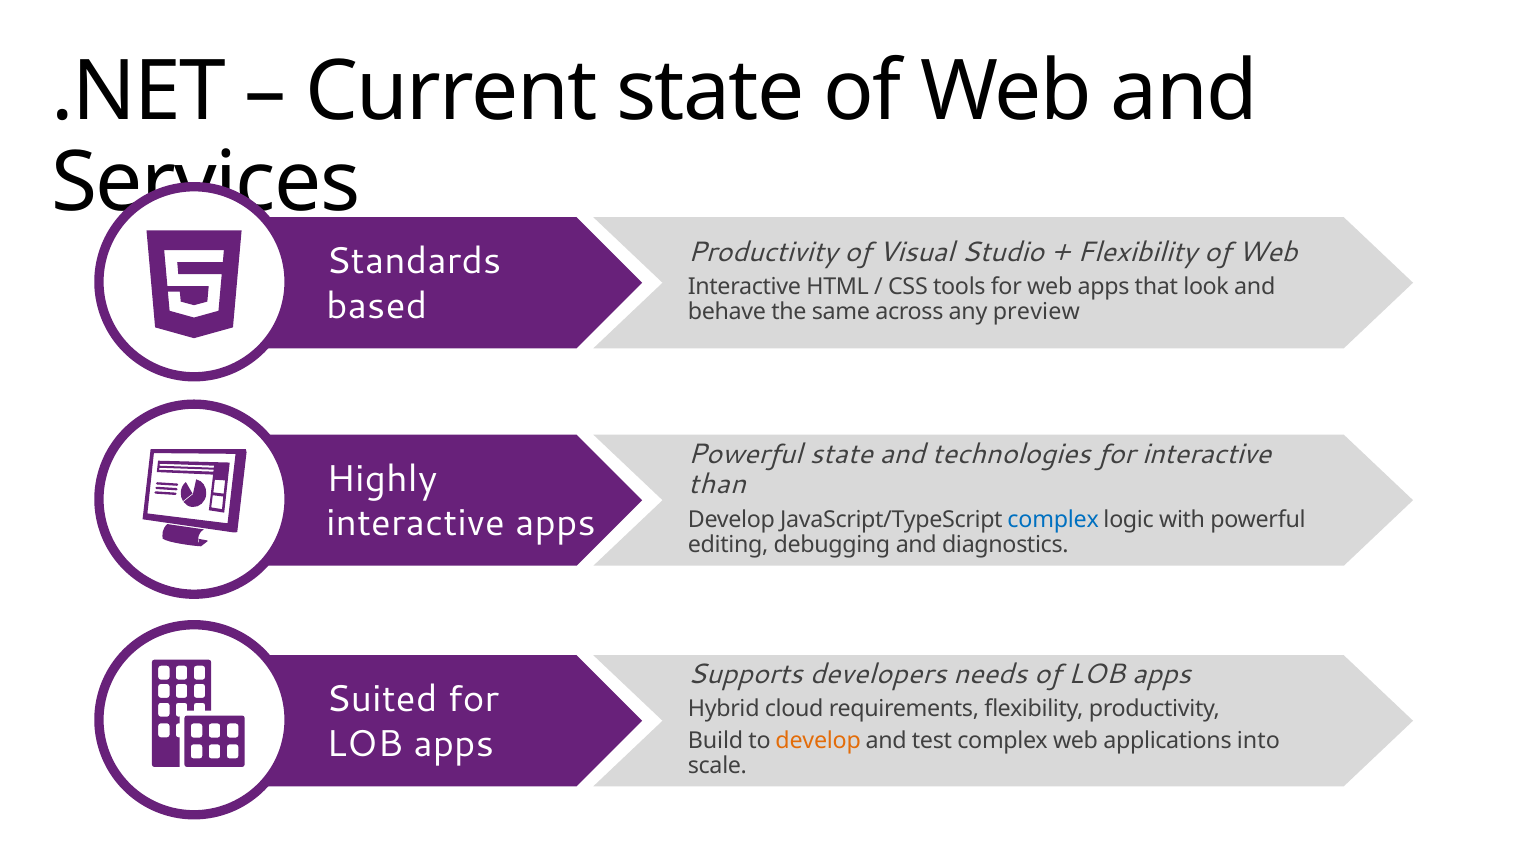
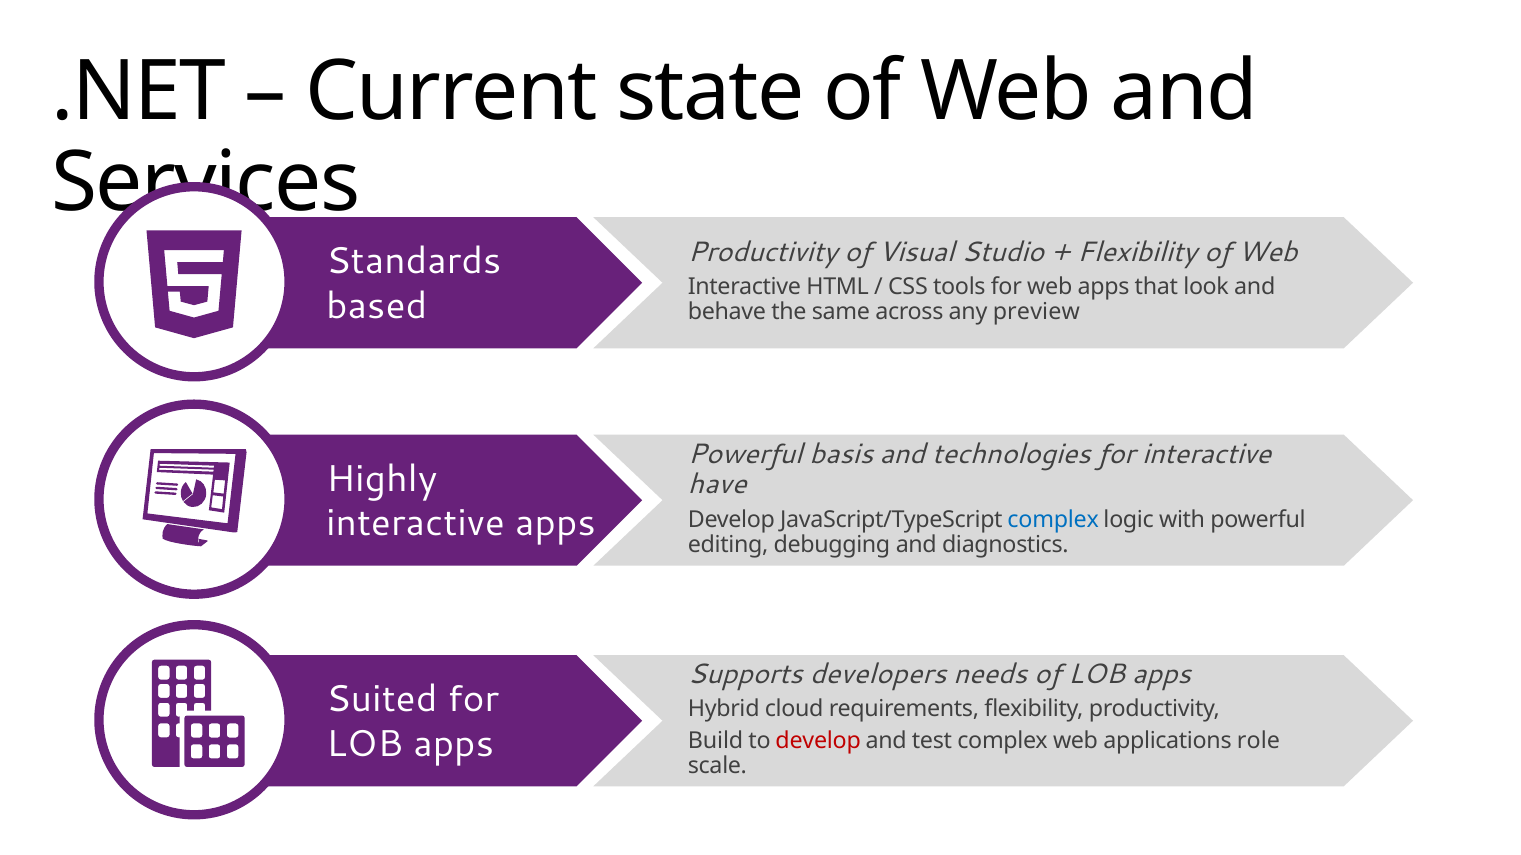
Powerful state: state -> basis (841, 455)
than: than -> have (717, 485)
develop colour: orange -> red (818, 741)
into: into -> role (1258, 741)
